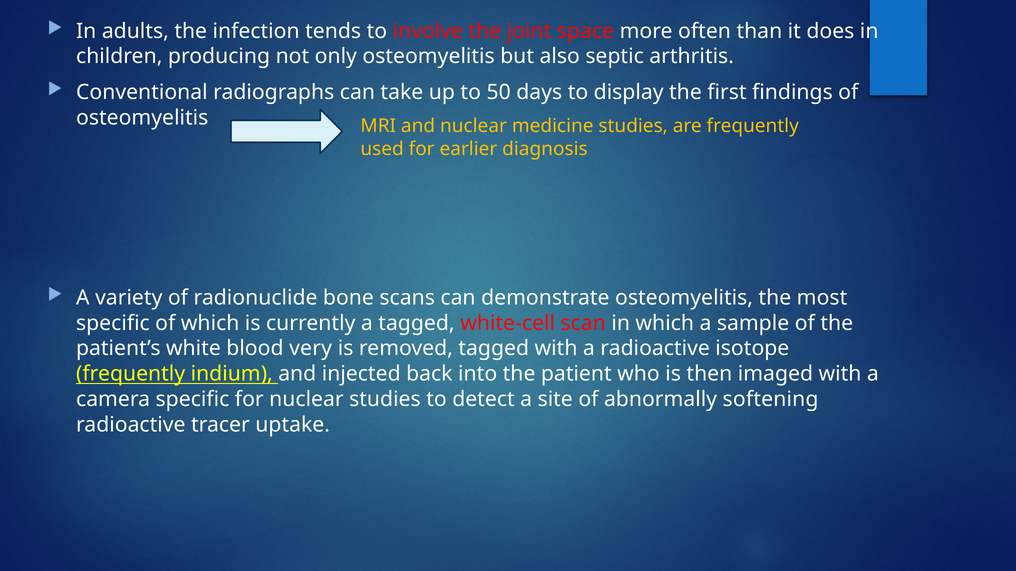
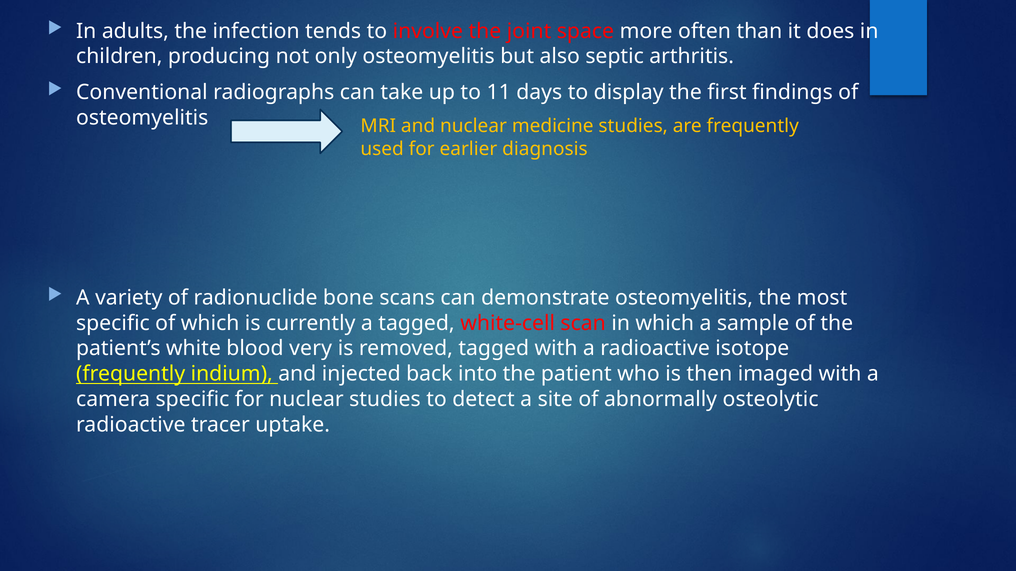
50: 50 -> 11 (499, 93)
softening: softening -> osteolytic (771, 400)
